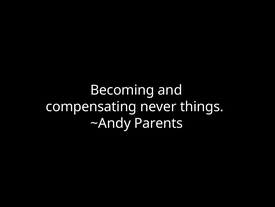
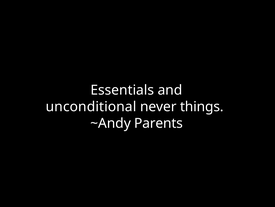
Becoming: Becoming -> Essentials (122, 90)
compensating: compensating -> unconditional (91, 106)
